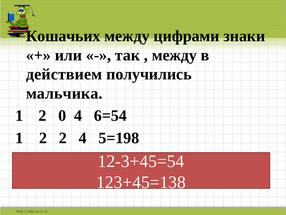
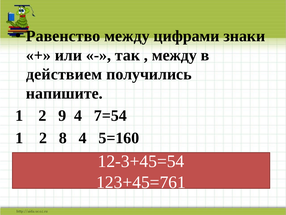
Кошачьих: Кошачьих -> Равенство (63, 36)
мальчика: мальчика -> напишите (64, 93)
0: 0 -> 9 (62, 115)
6=54: 6=54 -> 7=54 (110, 115)
2 2: 2 -> 8 (63, 138)
5=198: 5=198 -> 5=160 (119, 138)
123+45=138: 123+45=138 -> 123+45=761 (141, 182)
